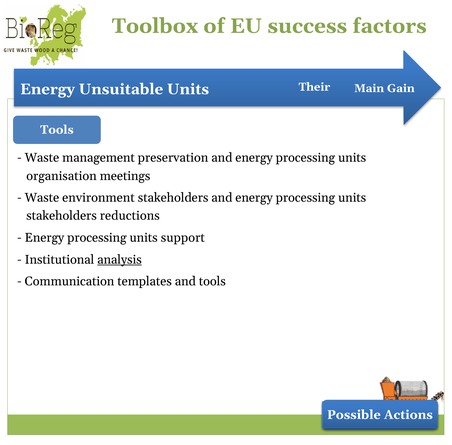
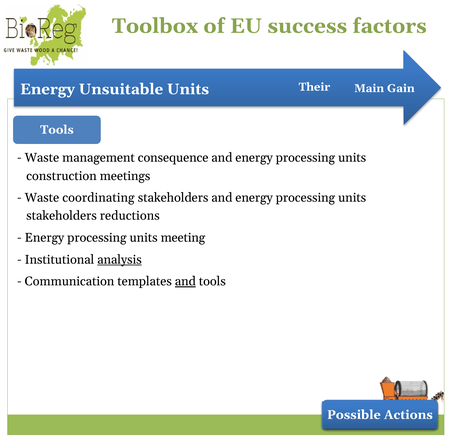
preservation: preservation -> consequence (173, 158)
organisation: organisation -> construction (62, 176)
environment: environment -> coordinating (98, 198)
support: support -> meeting (183, 238)
and underline: none -> present (185, 281)
